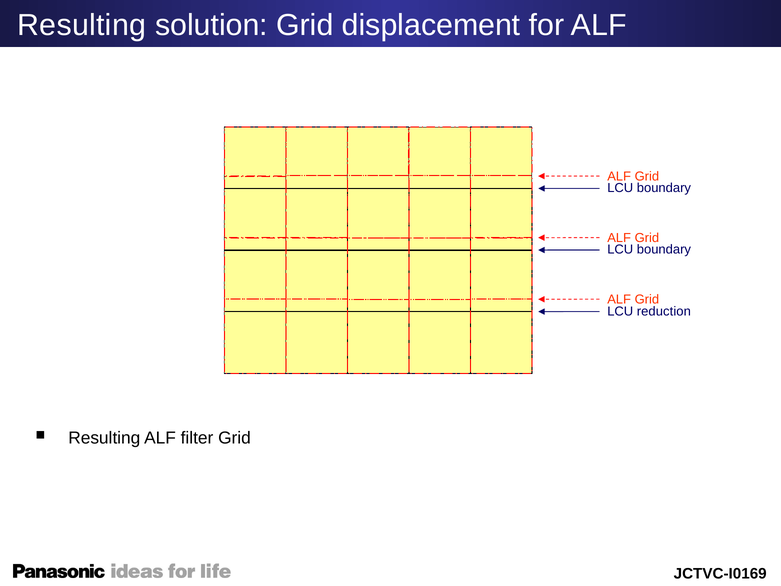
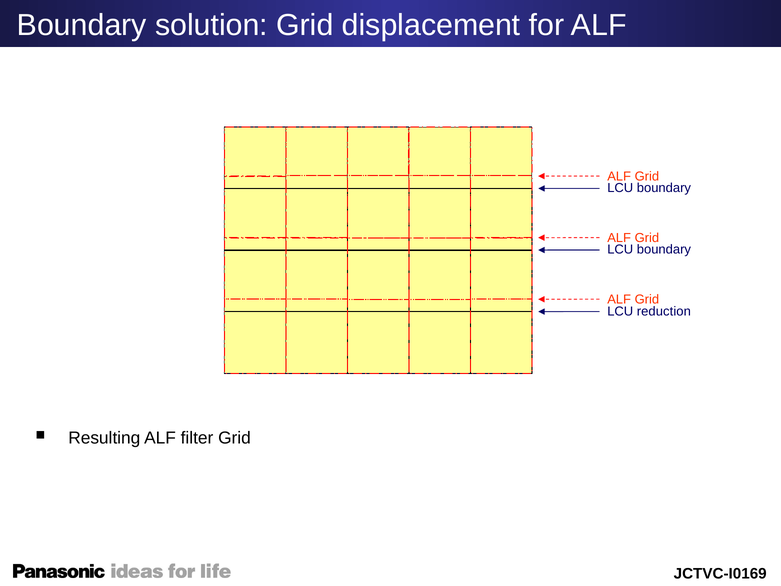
Resulting: Resulting -> Boundary (82, 25)
